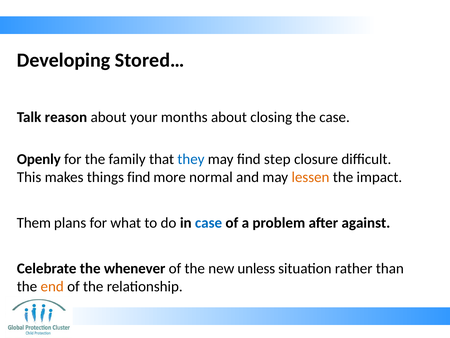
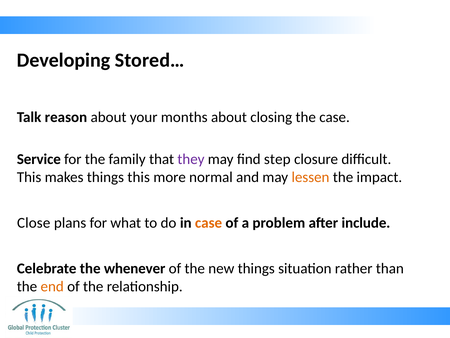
Openly: Openly -> Service (39, 159)
they colour: blue -> purple (191, 159)
things find: find -> this (139, 177)
Them: Them -> Close (34, 222)
case colour: blue -> orange (209, 222)
against: against -> include (366, 222)
new unless: unless -> things (256, 268)
